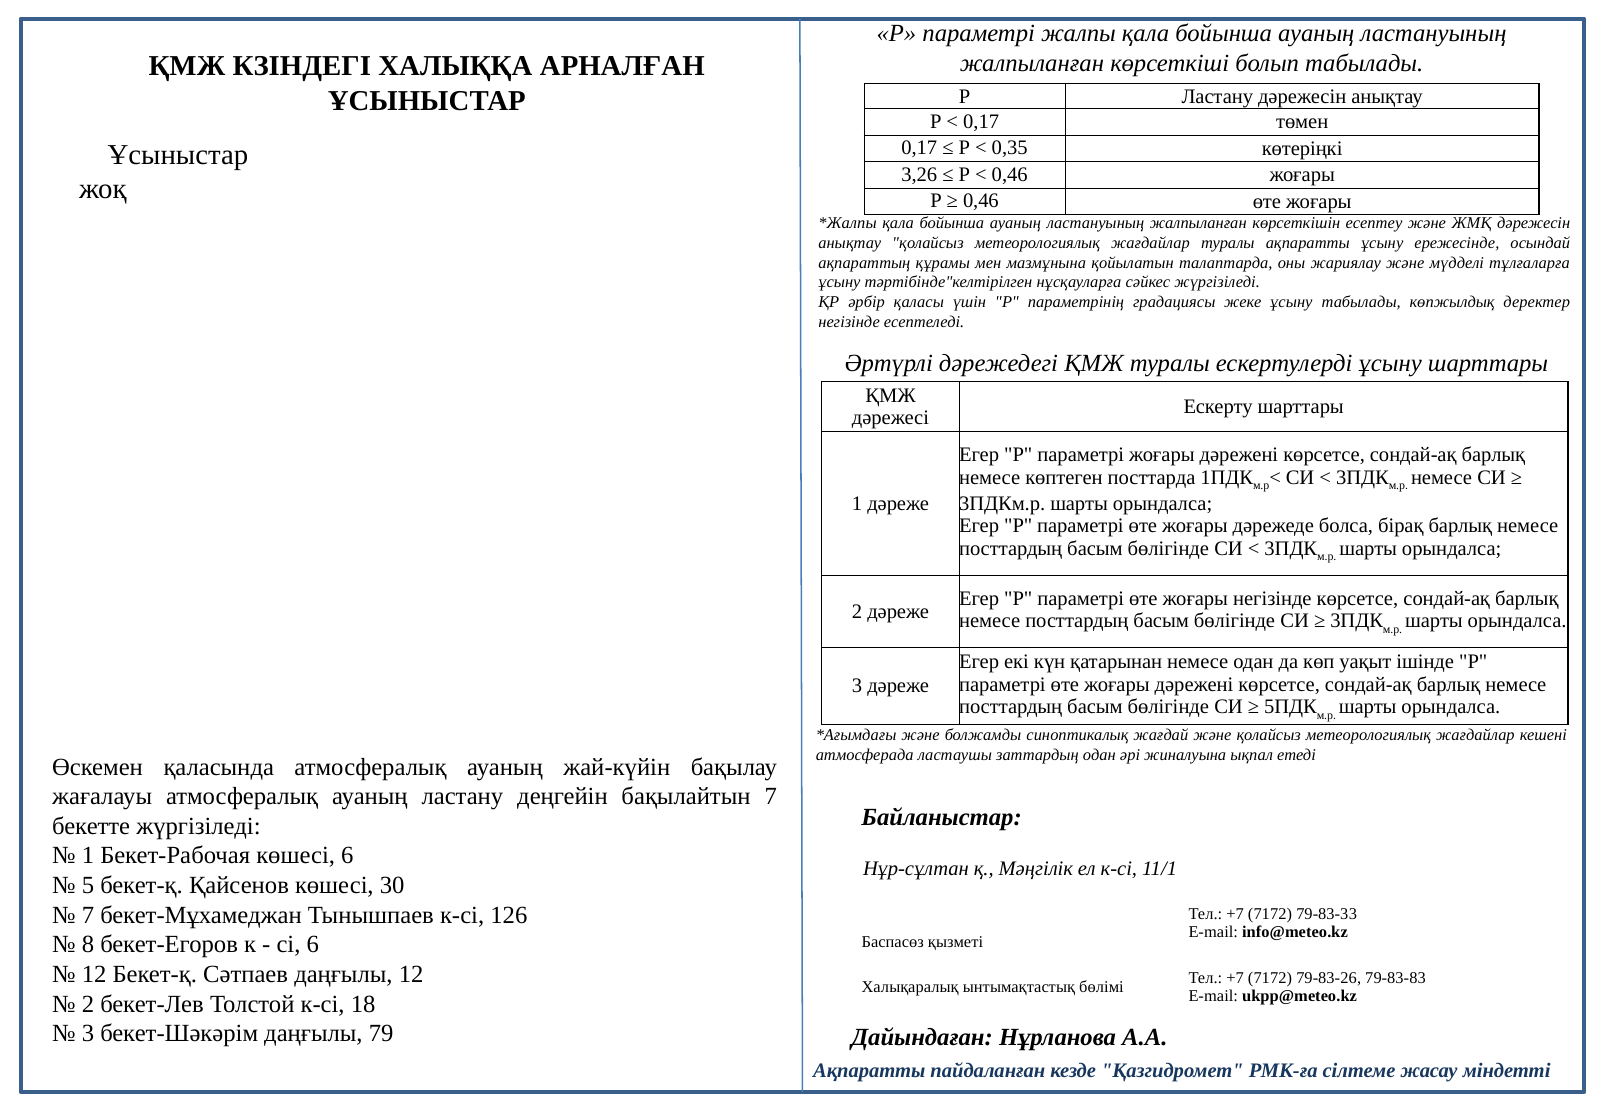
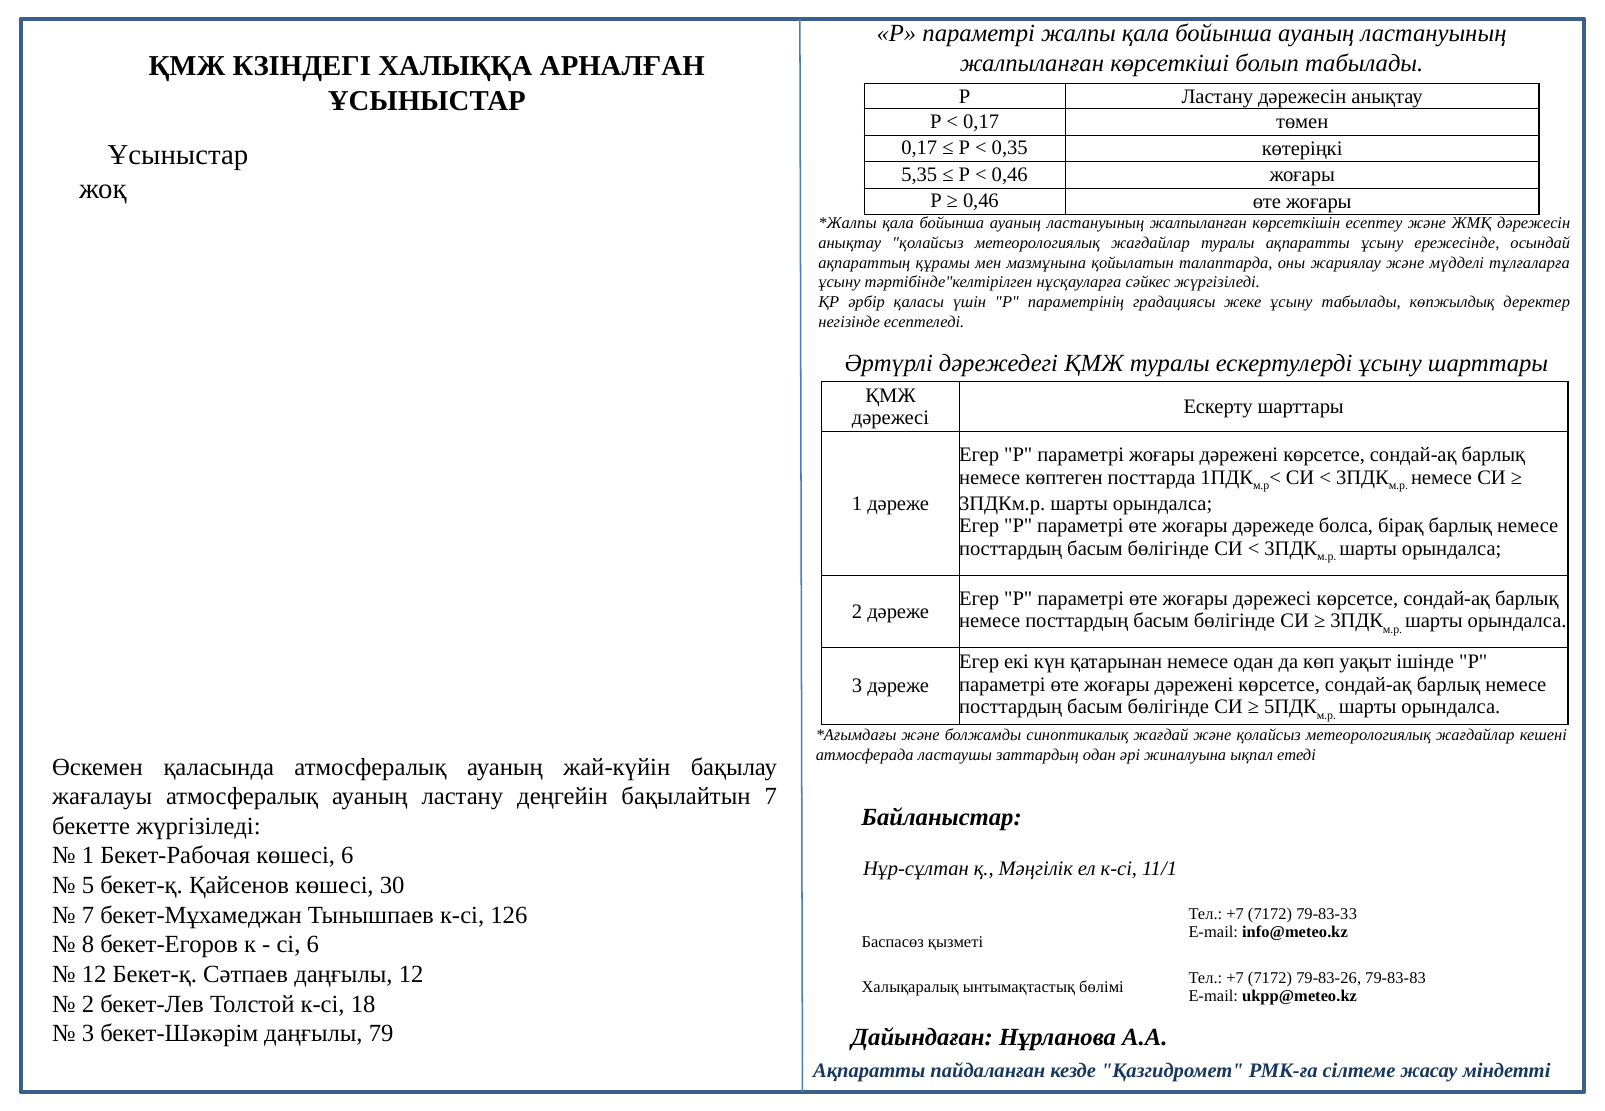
3,26: 3,26 -> 5,35 (919, 175)
жоғары негізінде: негізінде -> дәрежесі (1272, 598)
